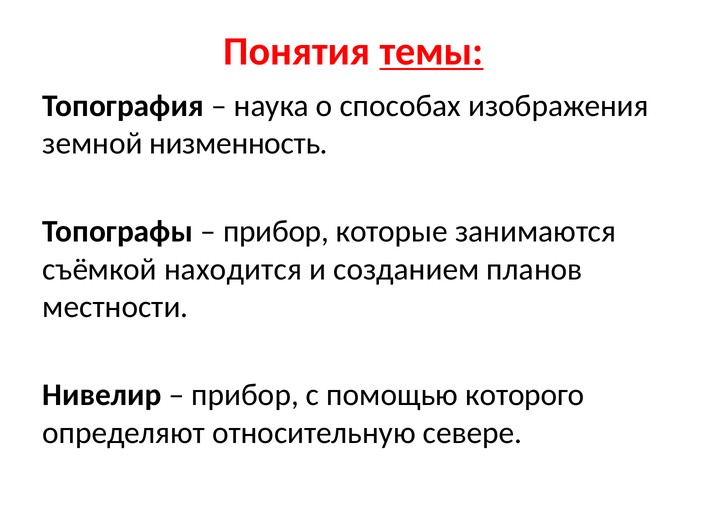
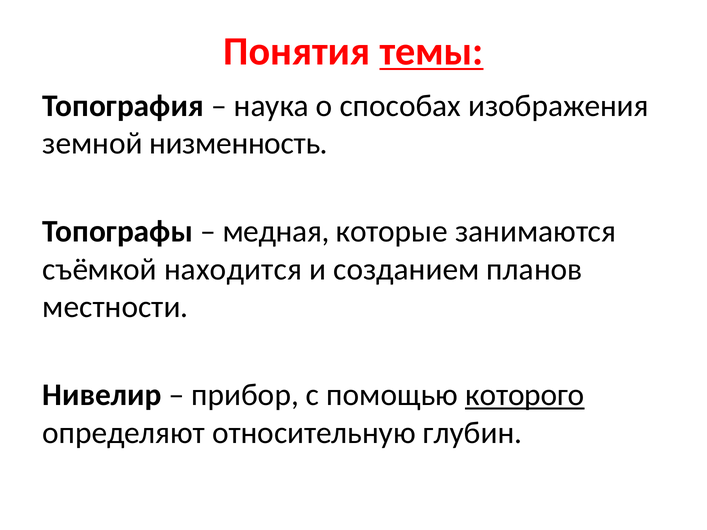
прибор: прибор -> медная (276, 232)
которого underline: none -> present (525, 395)
севере: севере -> глубин (473, 433)
